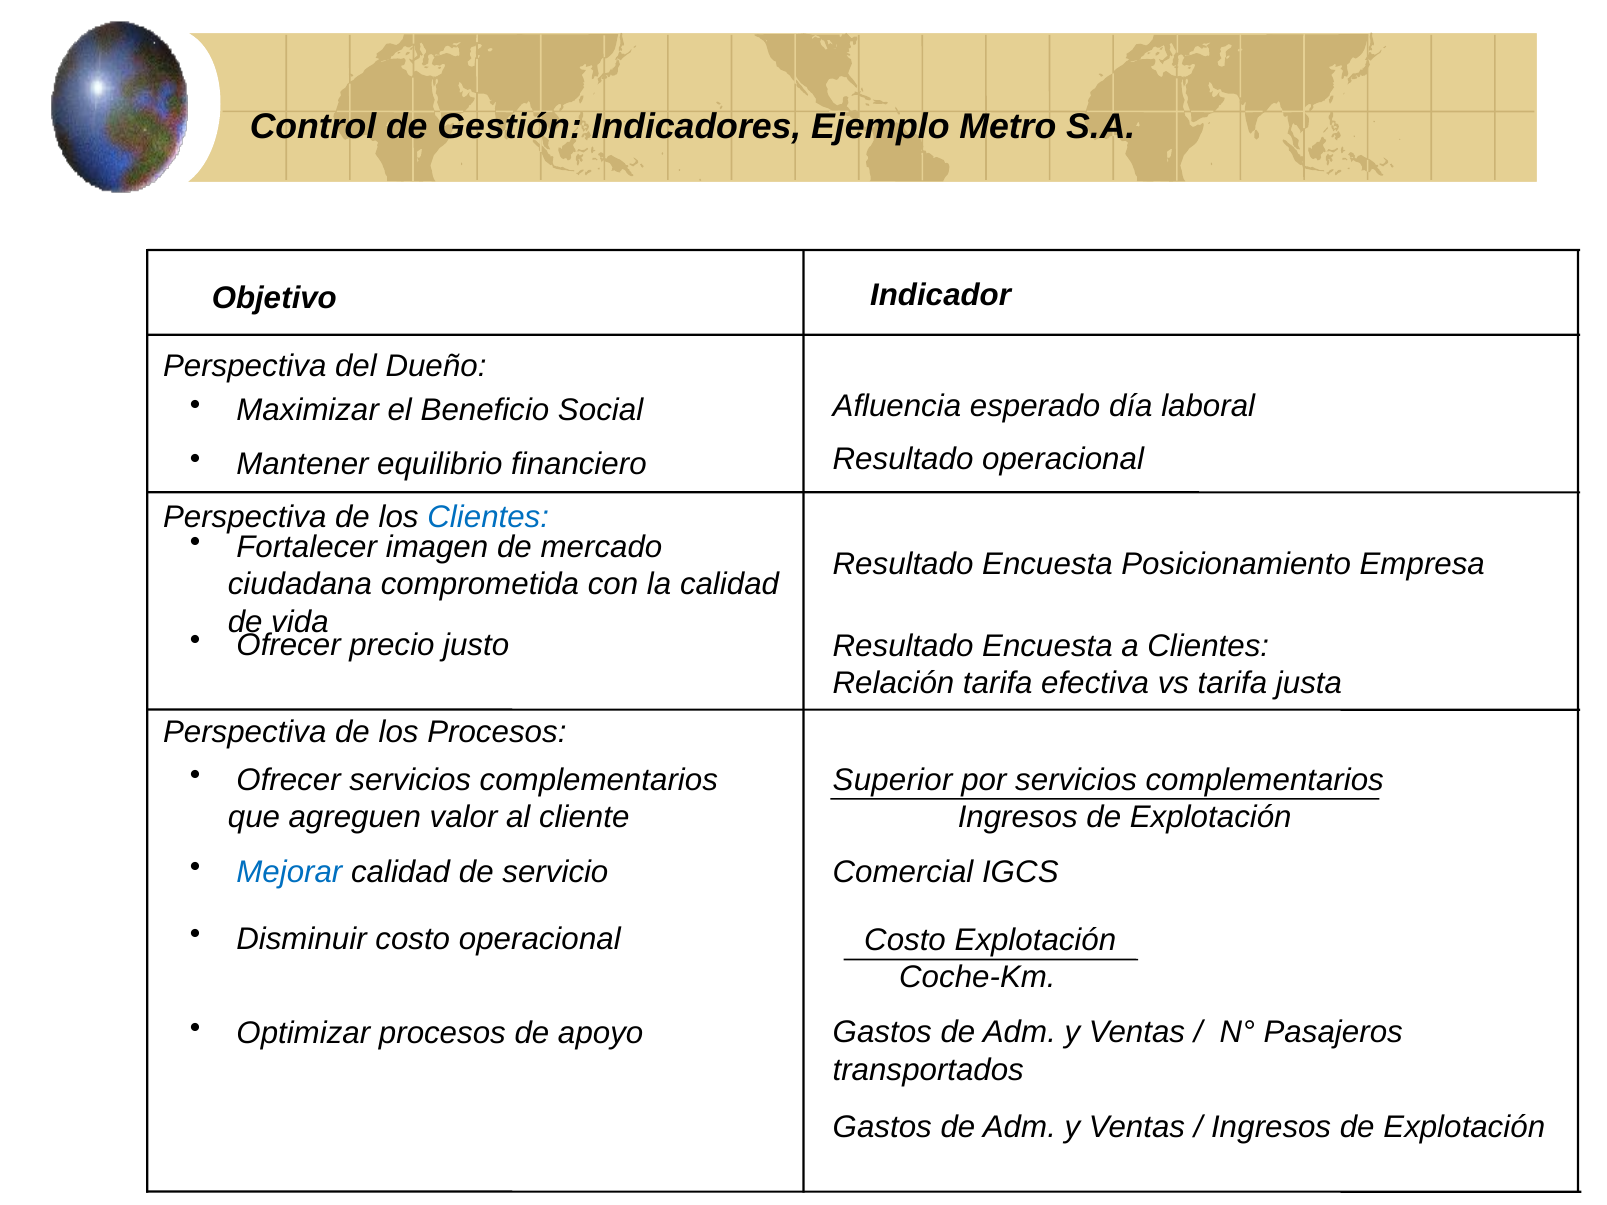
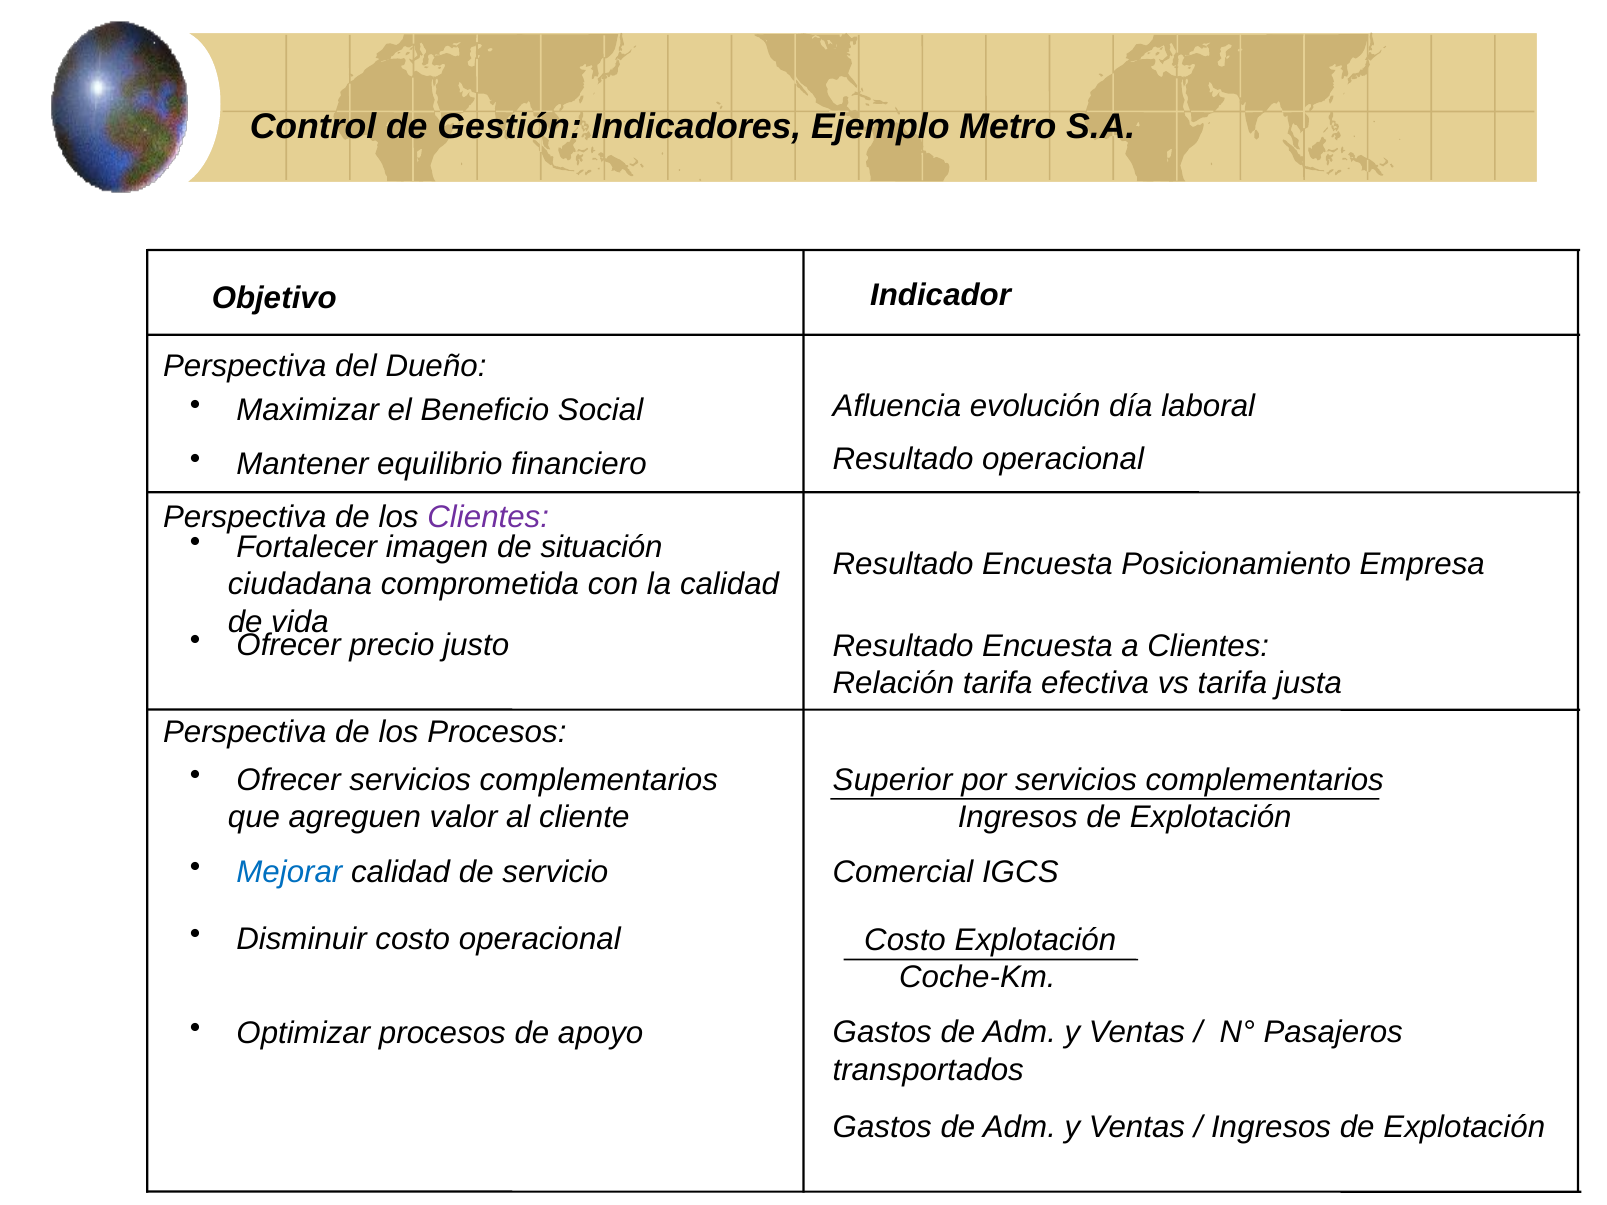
esperado: esperado -> evolución (1035, 406)
Clientes colour: blue -> purple (488, 518)
mercado: mercado -> situación (602, 547)
